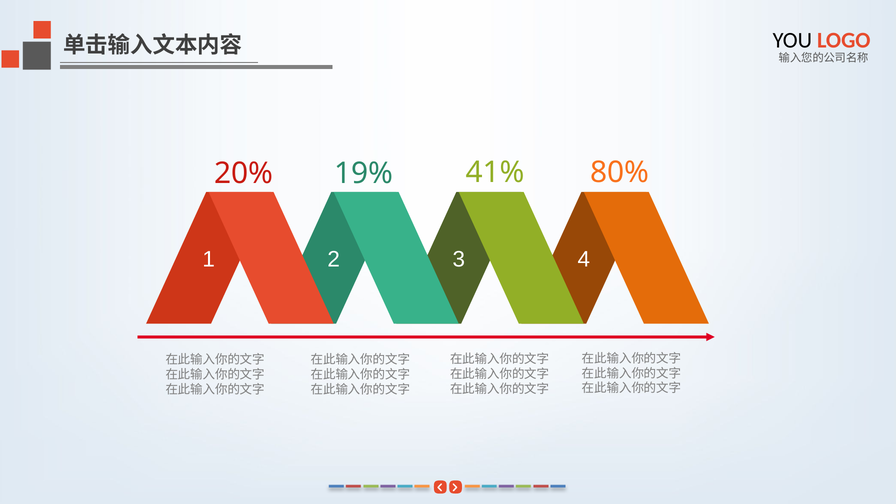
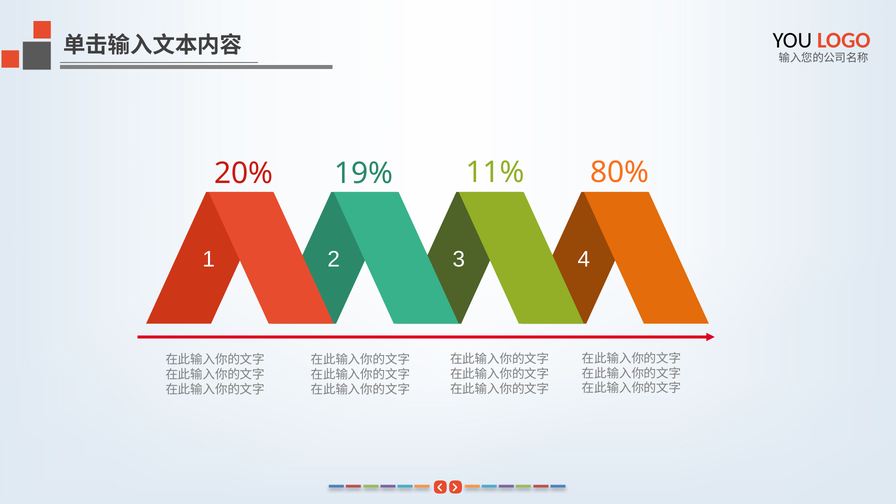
41%: 41% -> 11% (495, 173)
